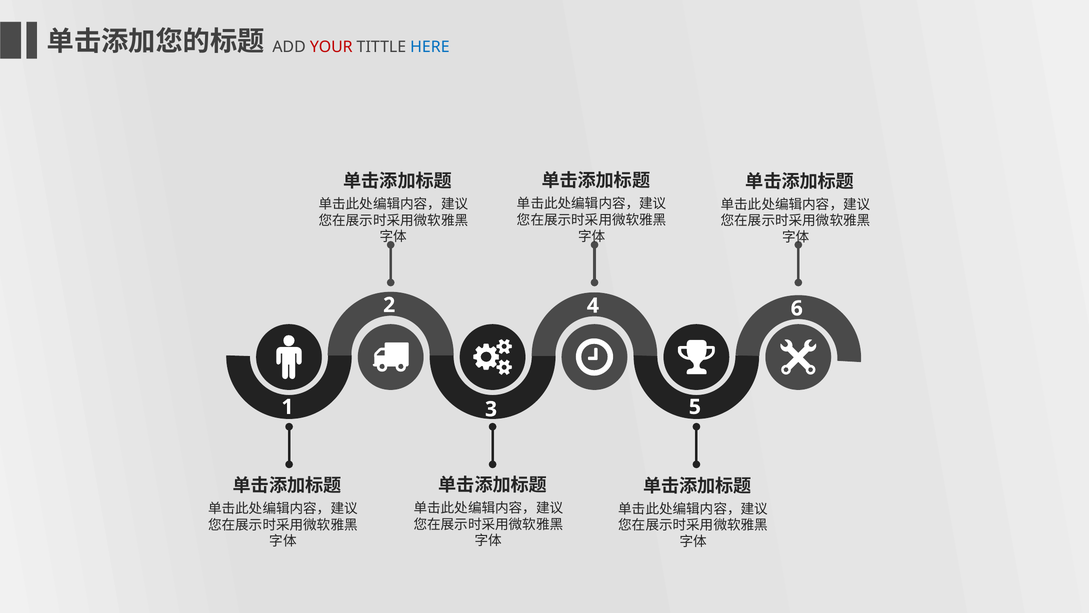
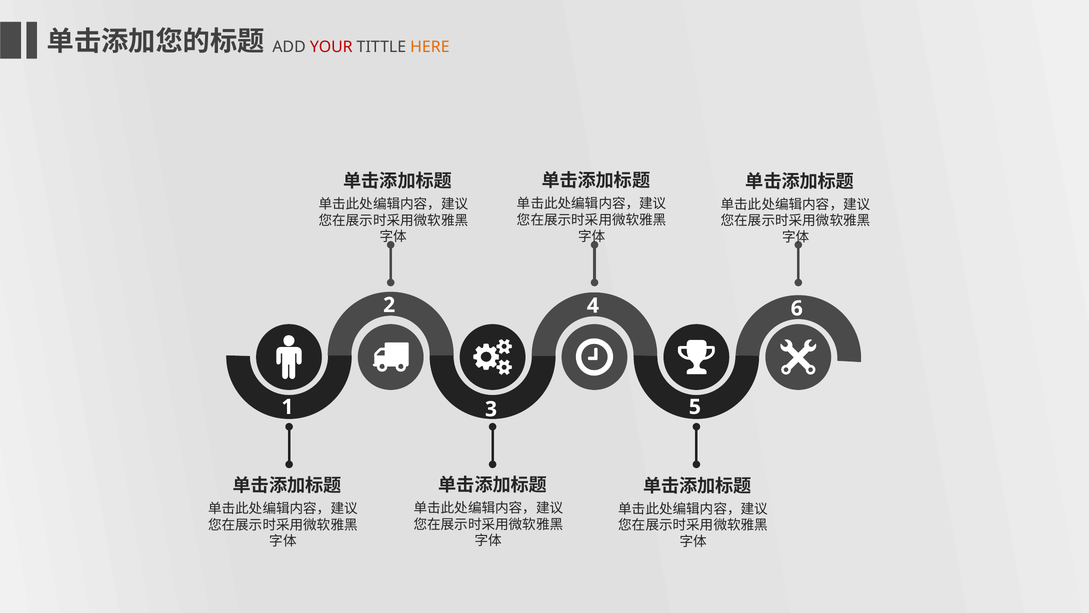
HERE colour: blue -> orange (430, 47)
